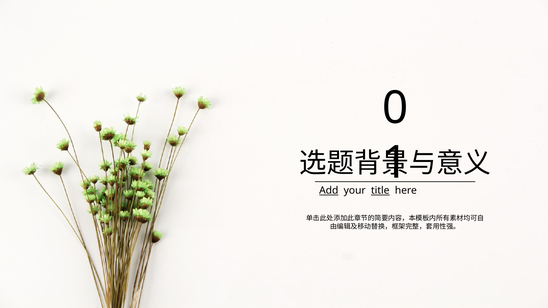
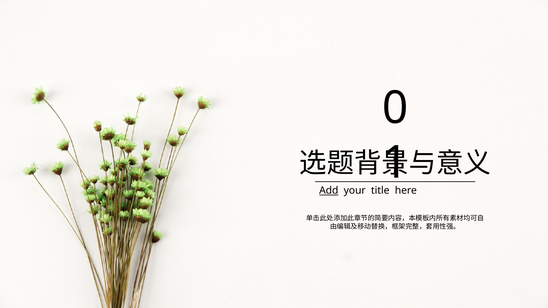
title underline: present -> none (380, 191)
